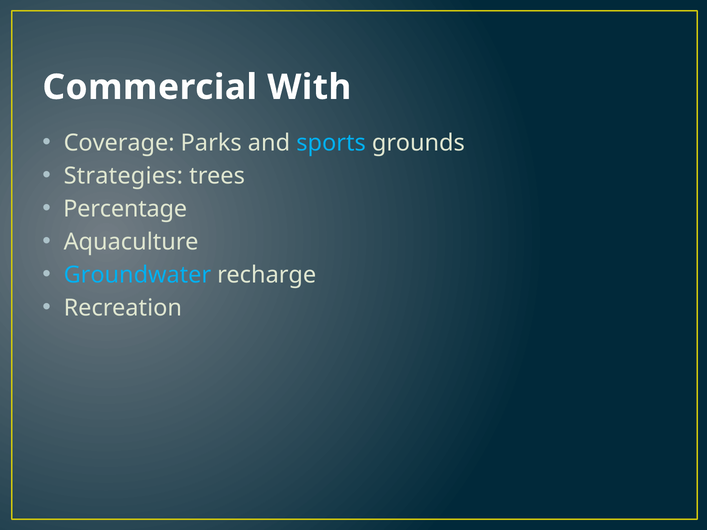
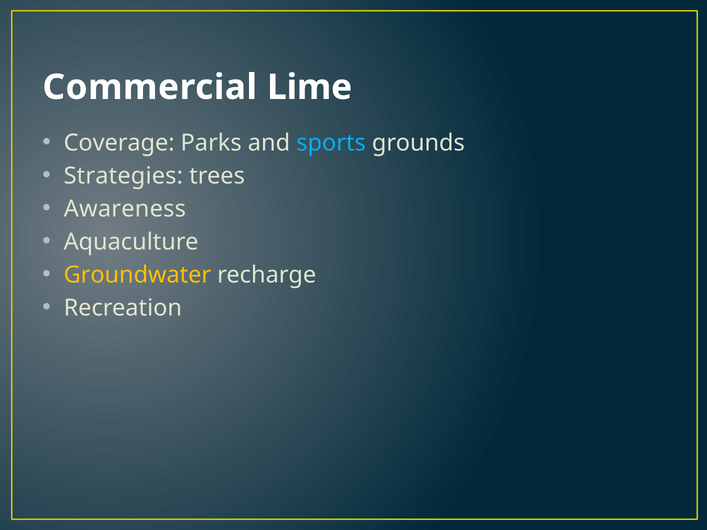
With: With -> Lime (310, 87)
Percentage: Percentage -> Awareness (125, 209)
Groundwater colour: light blue -> yellow (137, 275)
